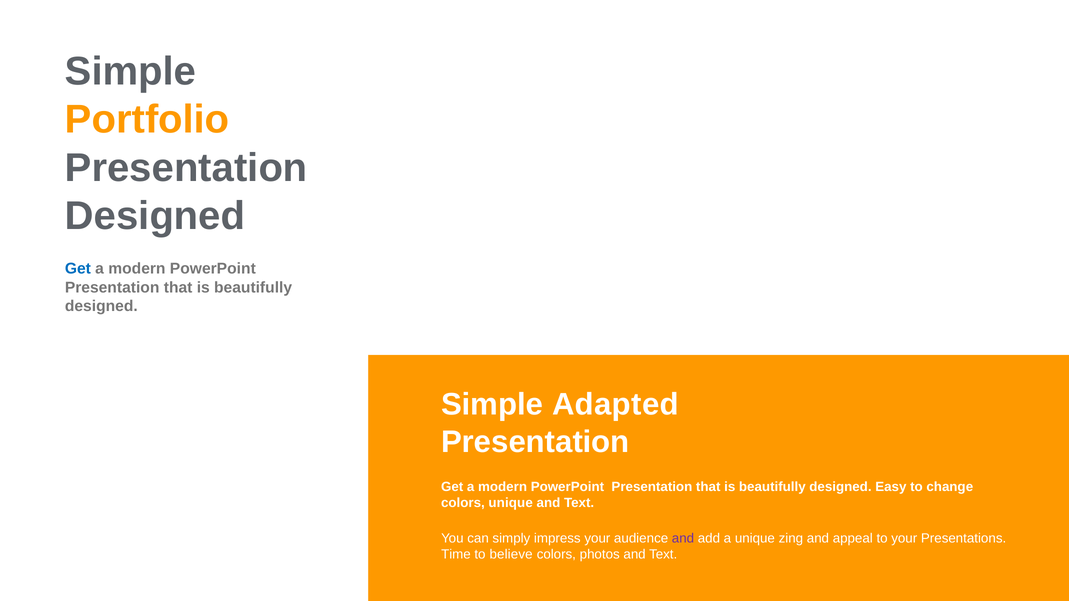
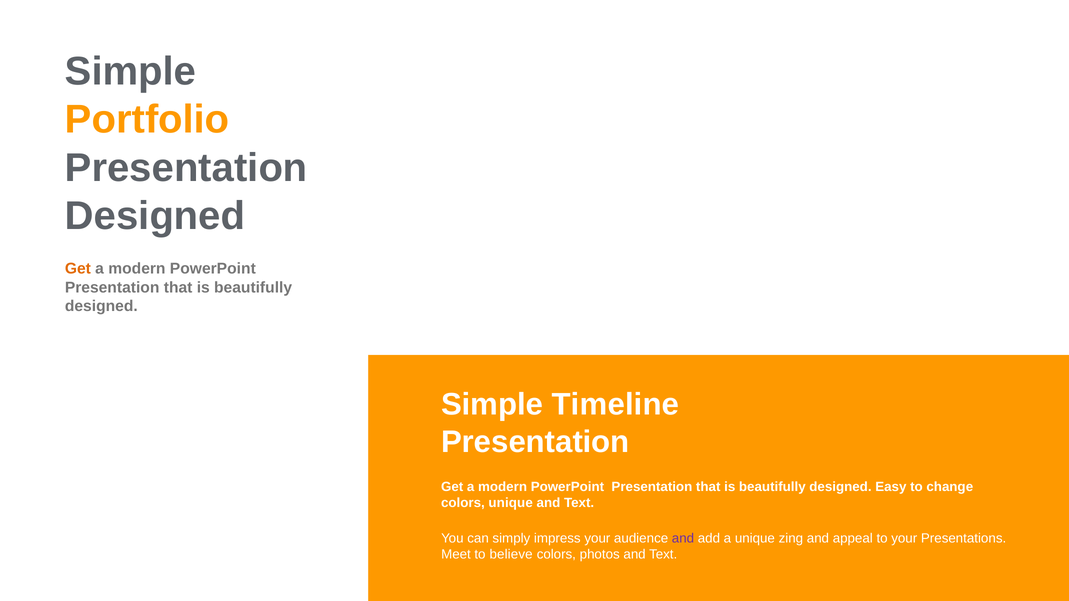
Get colour: blue -> orange (78, 269)
Adapted: Adapted -> Timeline (615, 405)
Time: Time -> Meet (456, 554)
